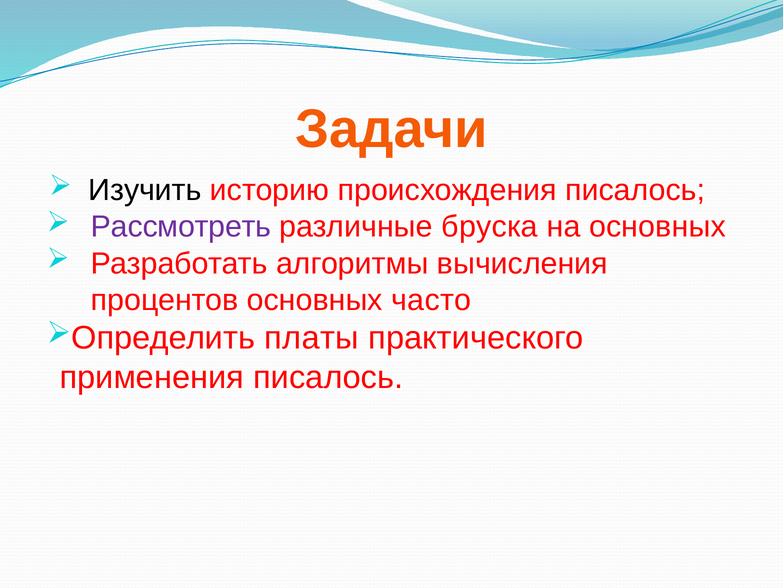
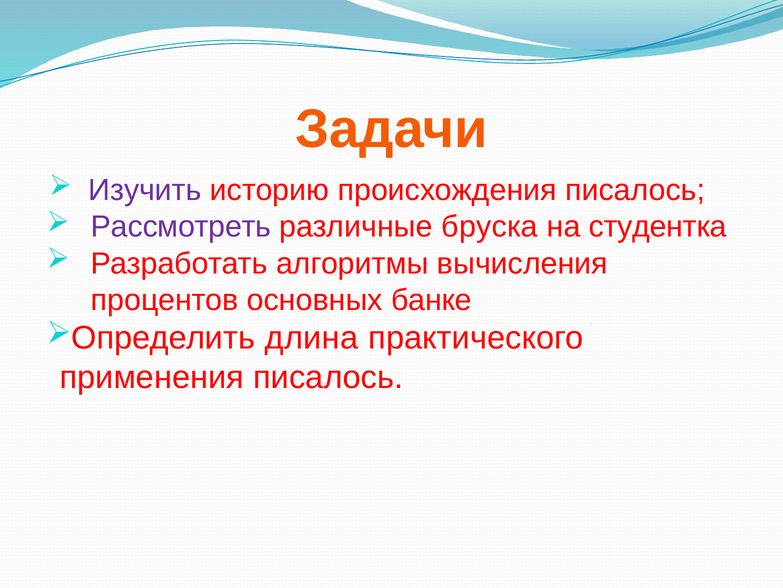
Изучить colour: black -> purple (145, 190)
на основных: основных -> студентка (658, 227)
часто: часто -> банке (431, 300)
платы: платы -> длина (312, 338)
